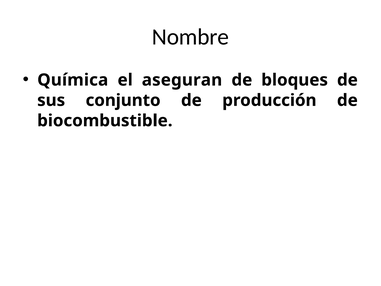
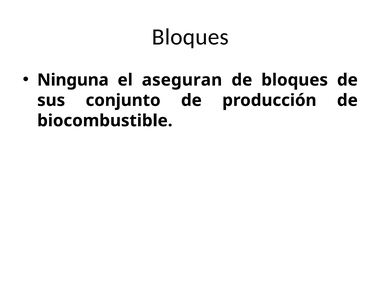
Nombre: Nombre -> Bloques (190, 37)
Química: Química -> Ninguna (73, 80)
